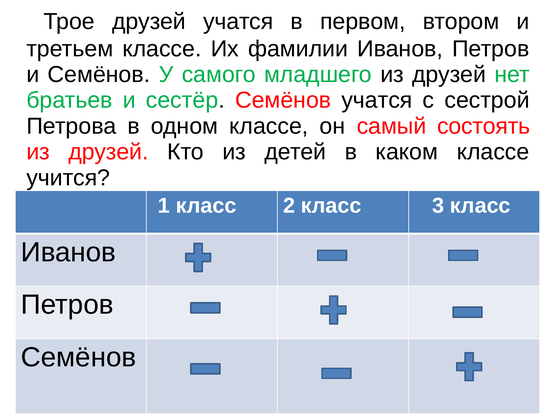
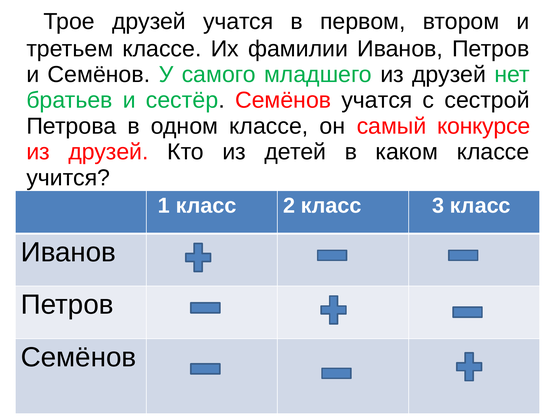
состоять: состоять -> конкурсе (484, 126)
